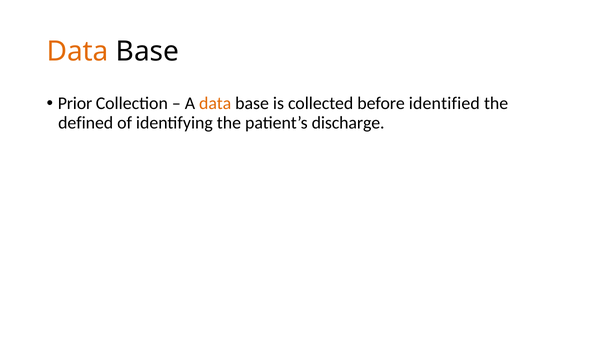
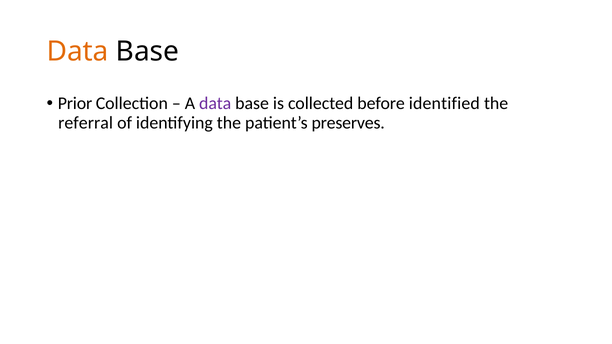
data colour: orange -> purple (215, 103)
defined: defined -> referral (86, 123)
discharge: discharge -> preserves (348, 123)
